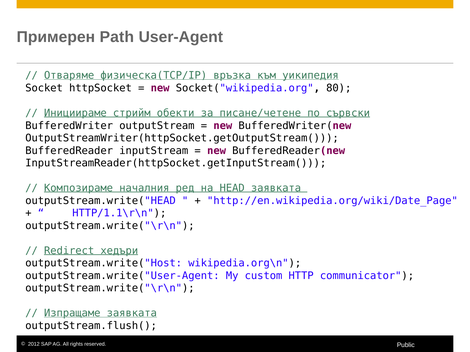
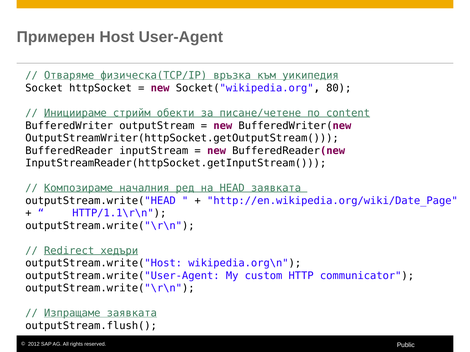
Path: Path -> Host (117, 37)
сървски: сървски -> content (348, 113)
